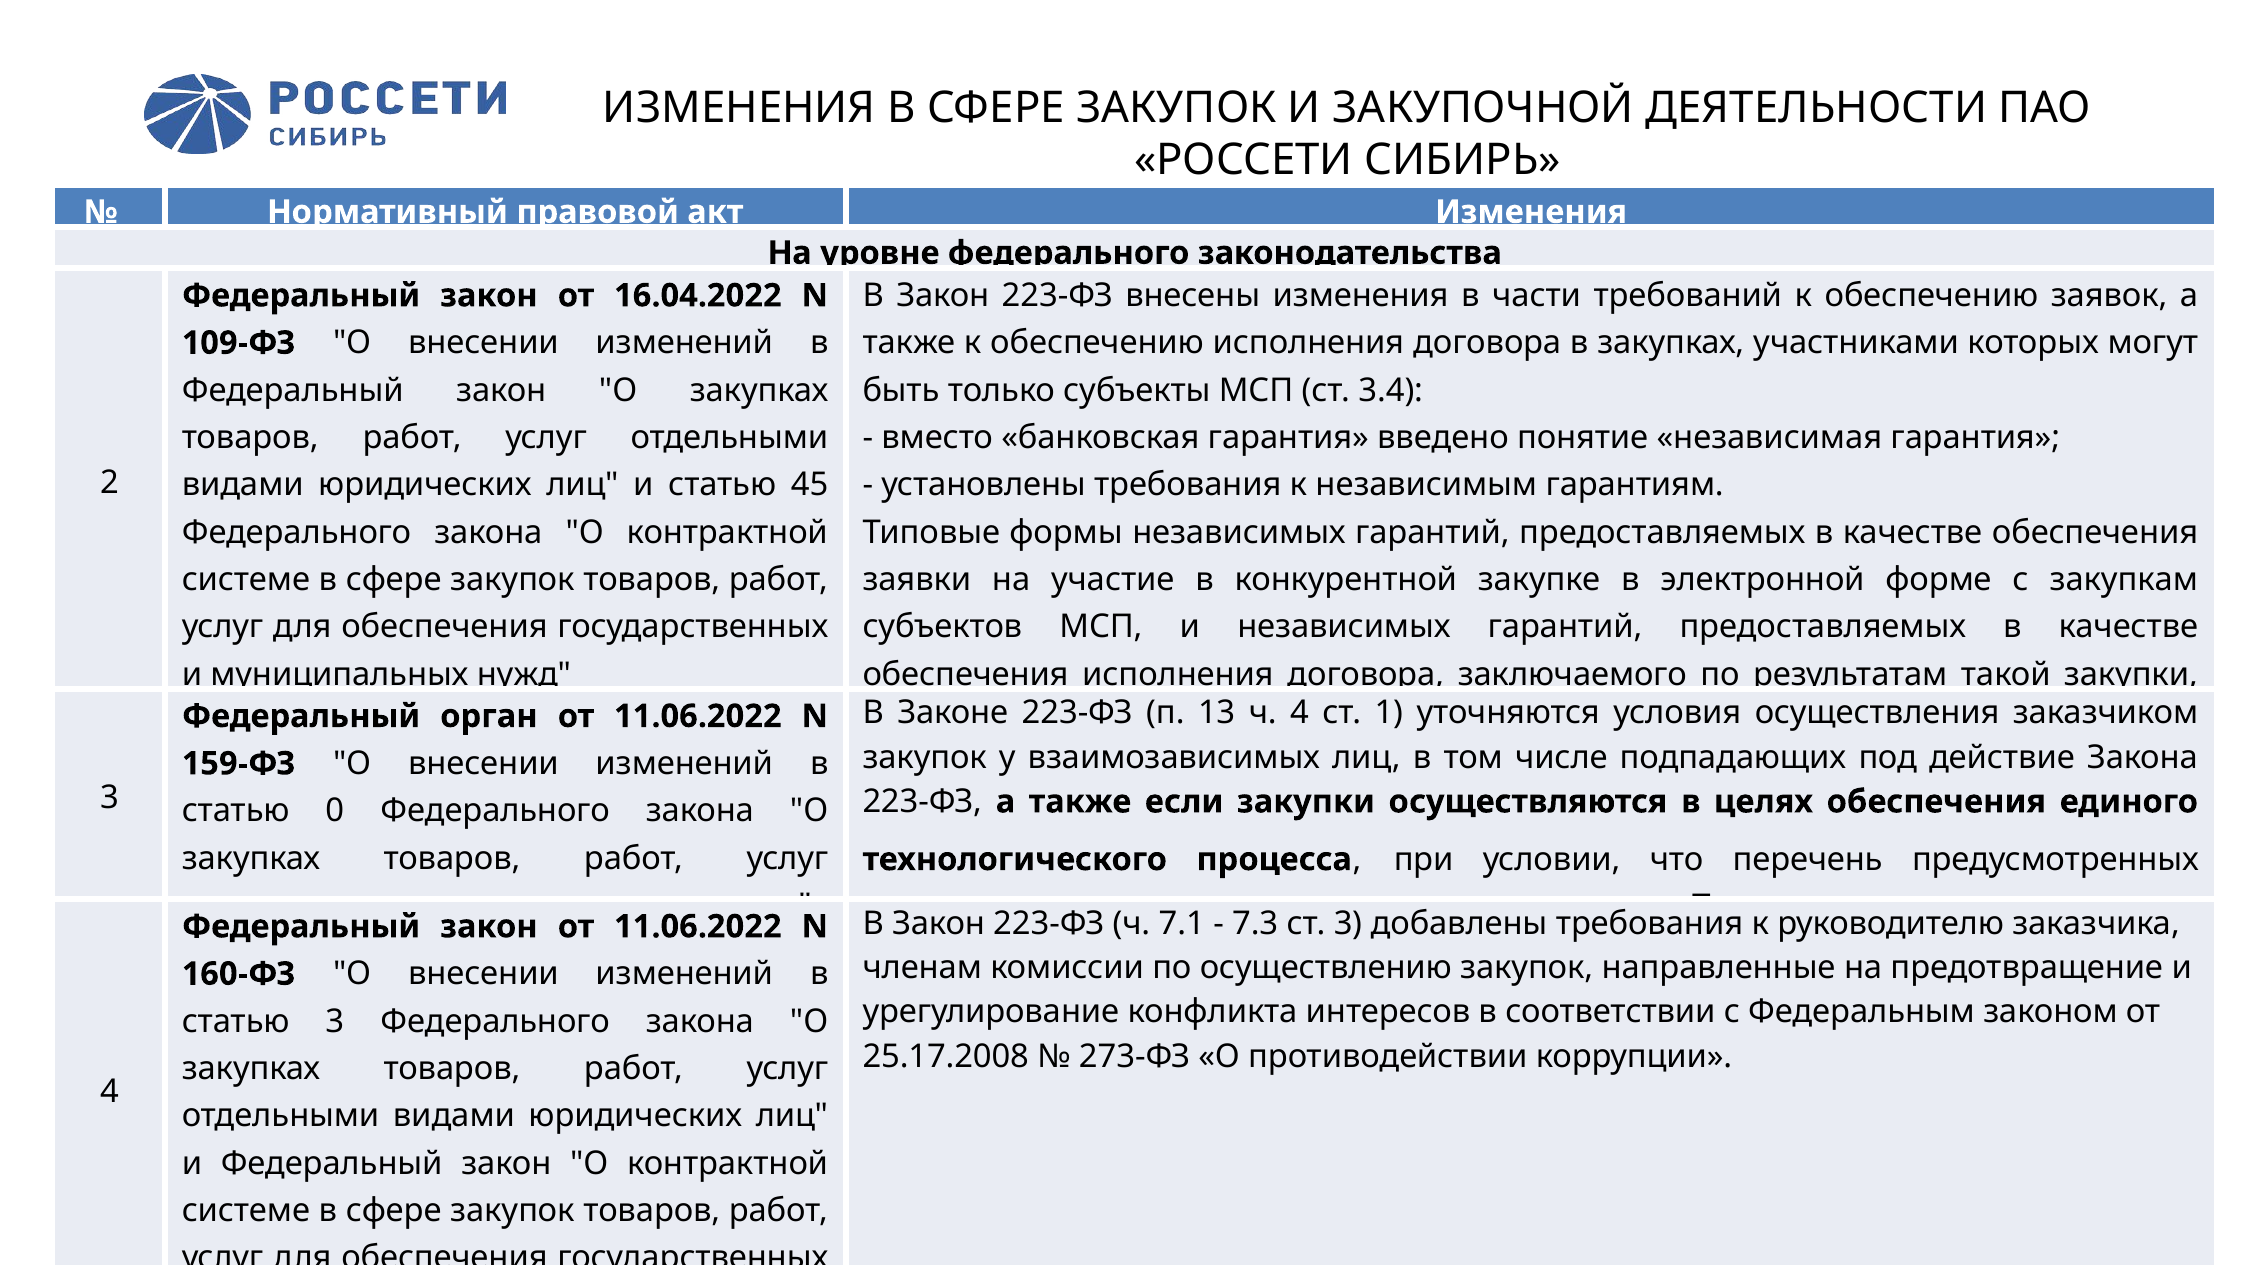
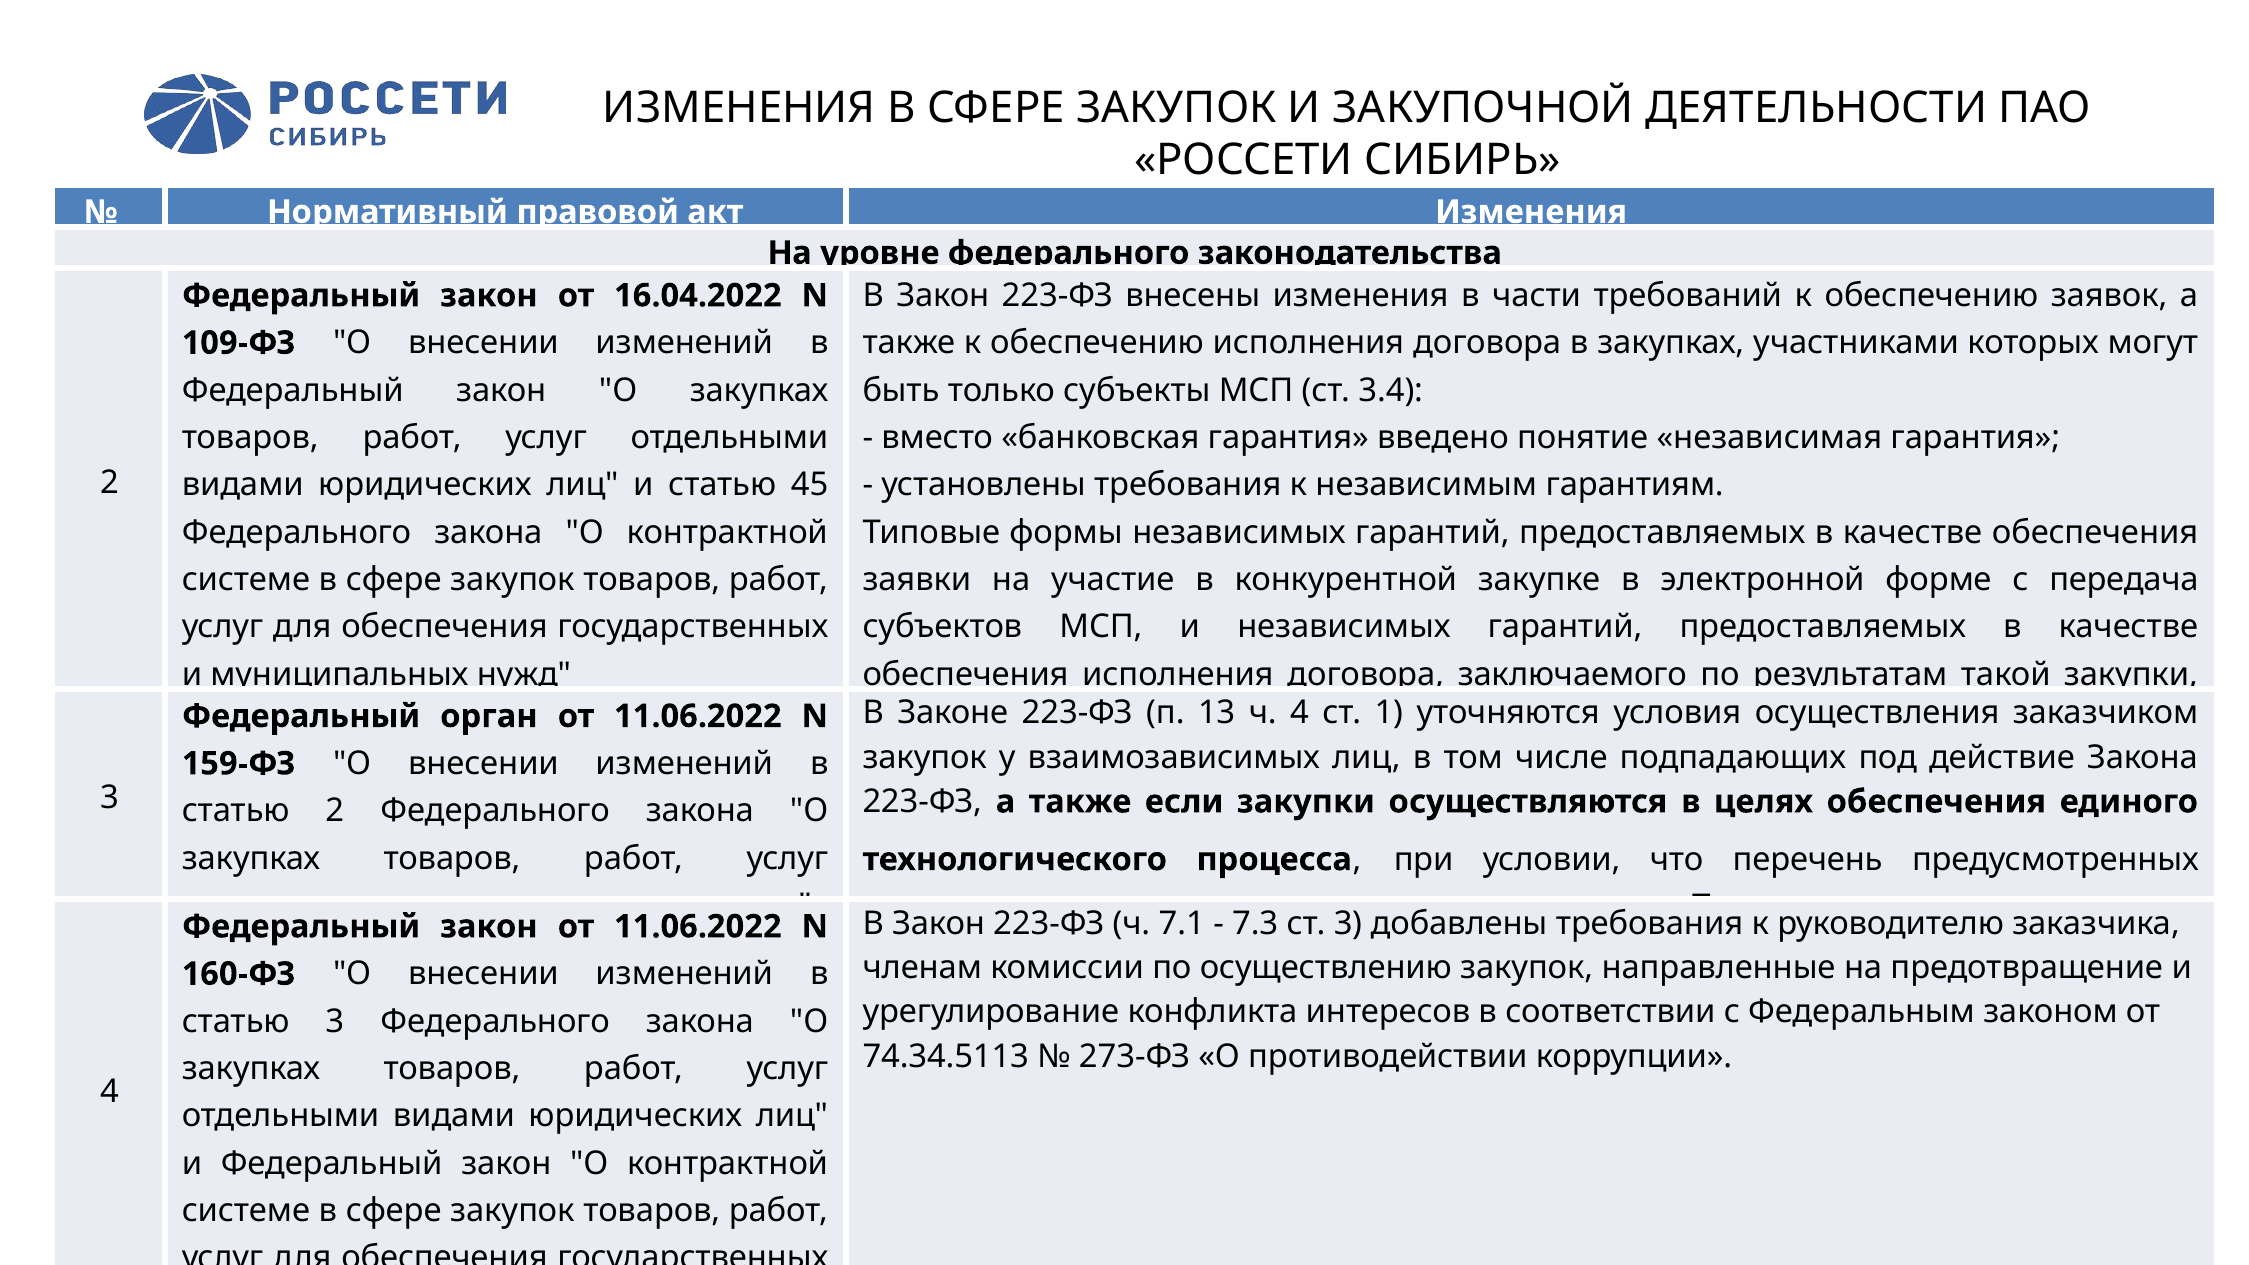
закупкам: закупкам -> передача (2124, 580)
статью 0: 0 -> 2 (335, 811)
25.17.2008: 25.17.2008 -> 74.34.5113 (946, 1056)
